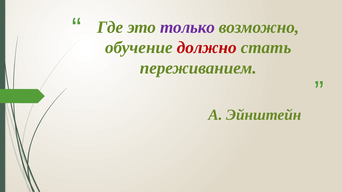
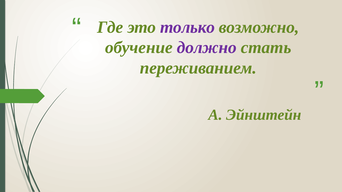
должно colour: red -> purple (207, 48)
